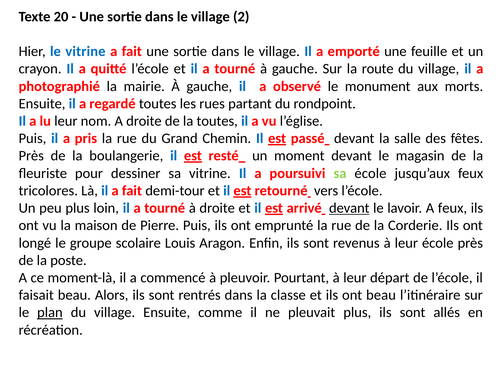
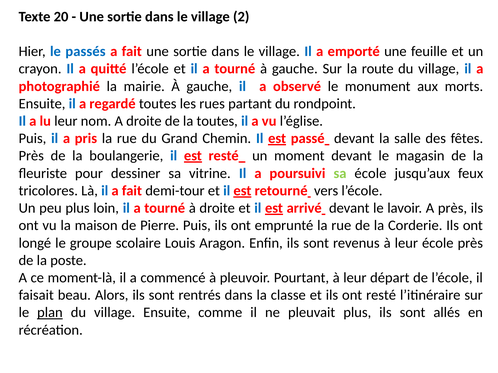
le vitrine: vitrine -> passés (85, 51)
devant underline: present -> none (349, 208)
A feux: feux -> près (452, 208)
ont beau: beau -> resté (381, 295)
